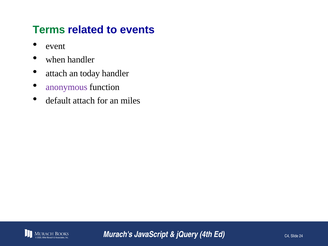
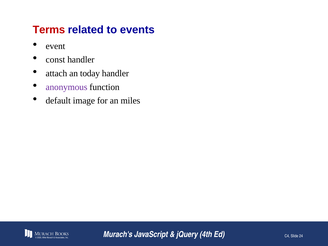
Terms colour: green -> red (49, 30)
when: when -> const (55, 60)
default attach: attach -> image (84, 101)
